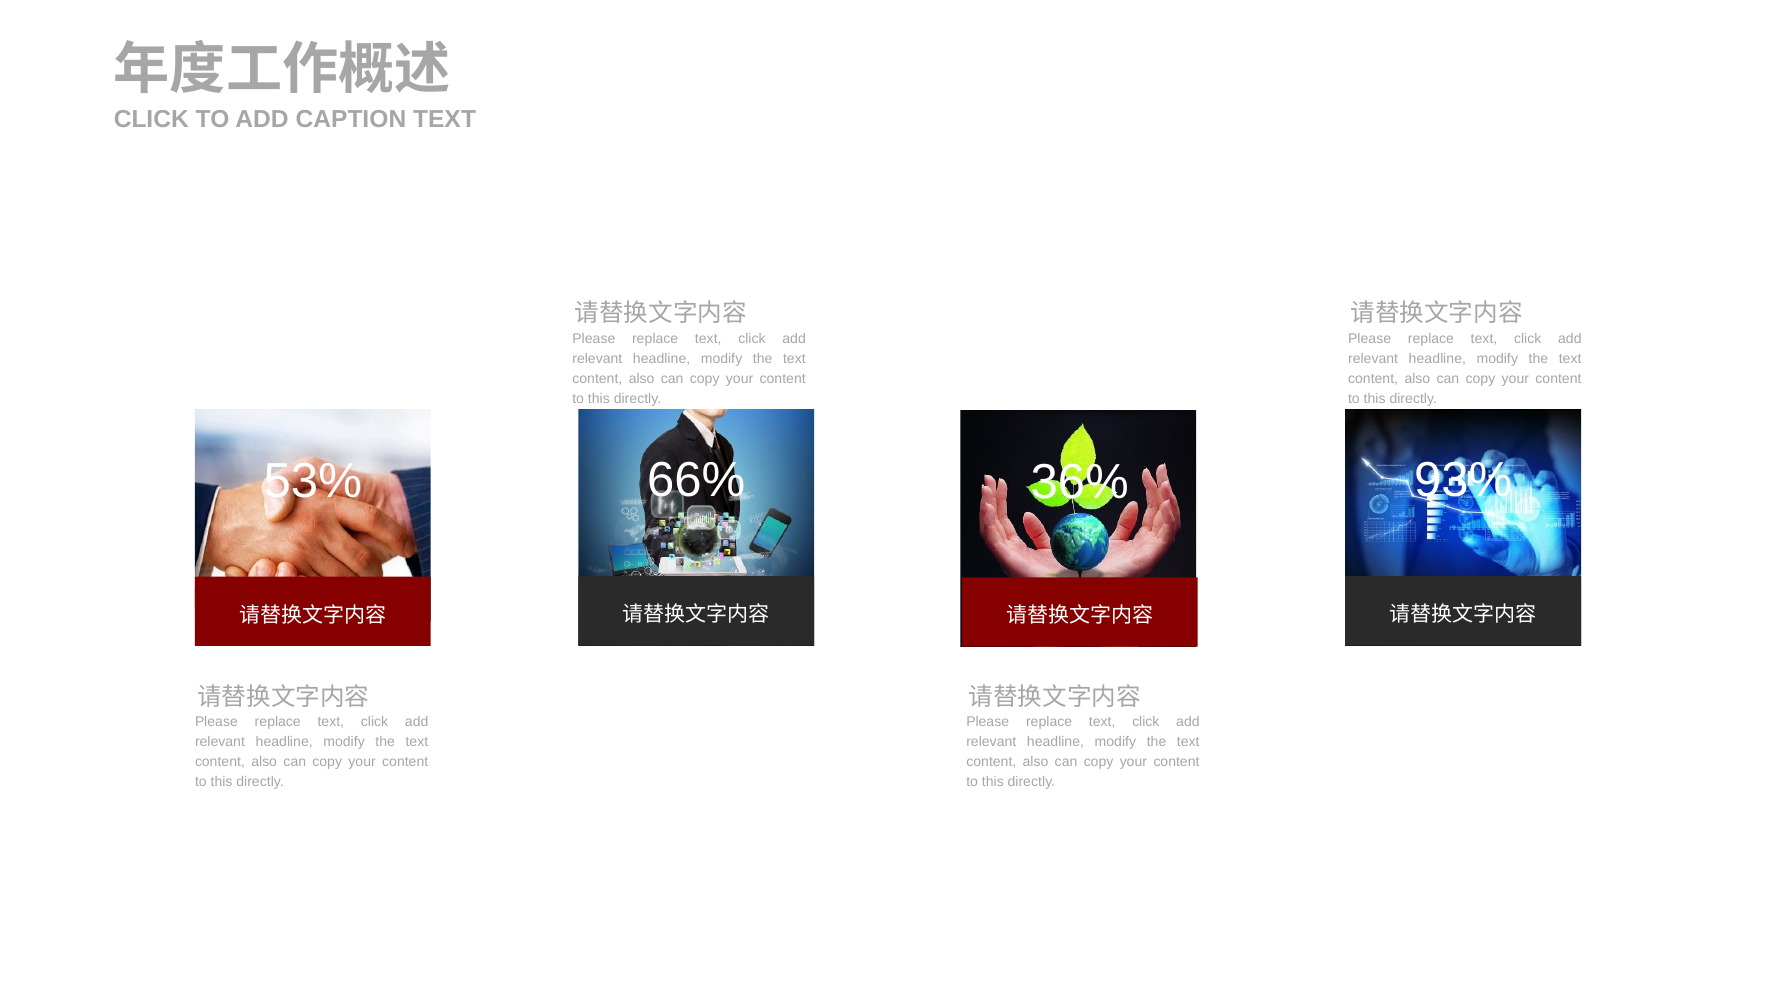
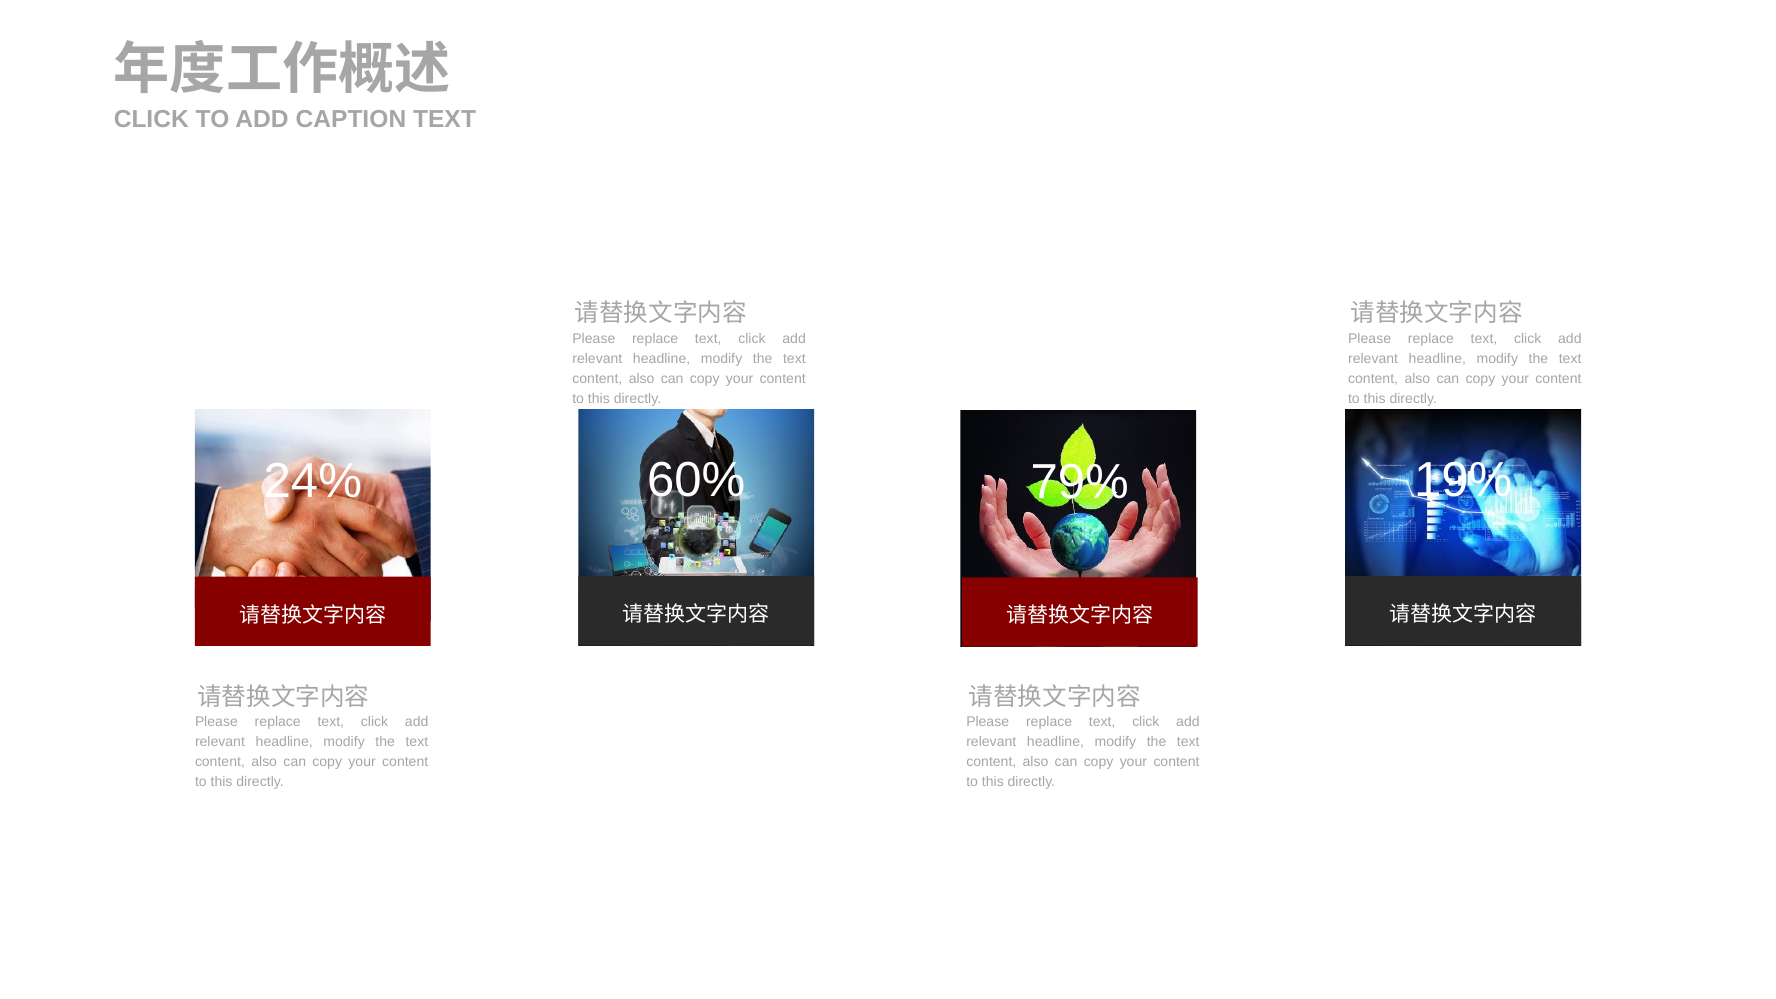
66%: 66% -> 60% (696, 481)
93%: 93% -> 19% (1463, 481)
53%: 53% -> 24% (313, 481)
36%: 36% -> 79% (1080, 482)
